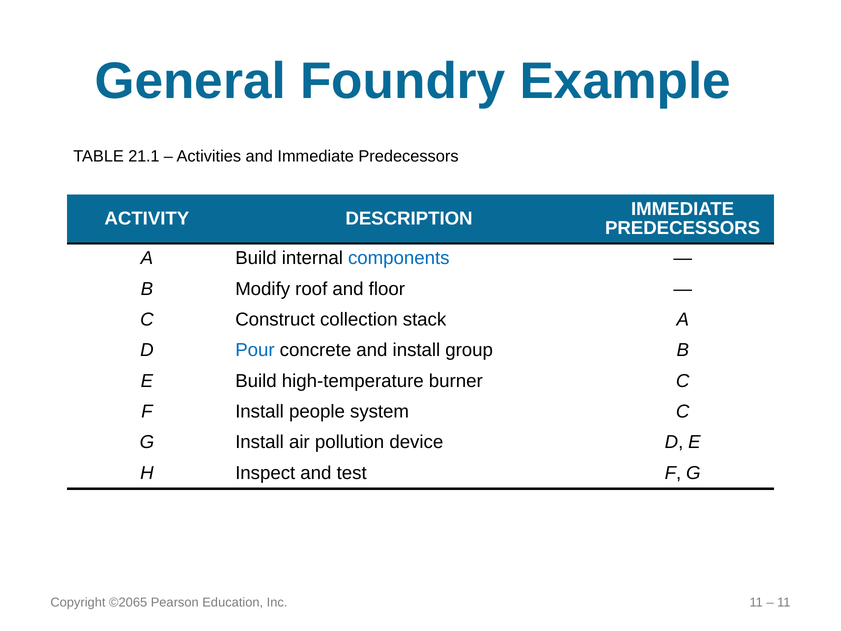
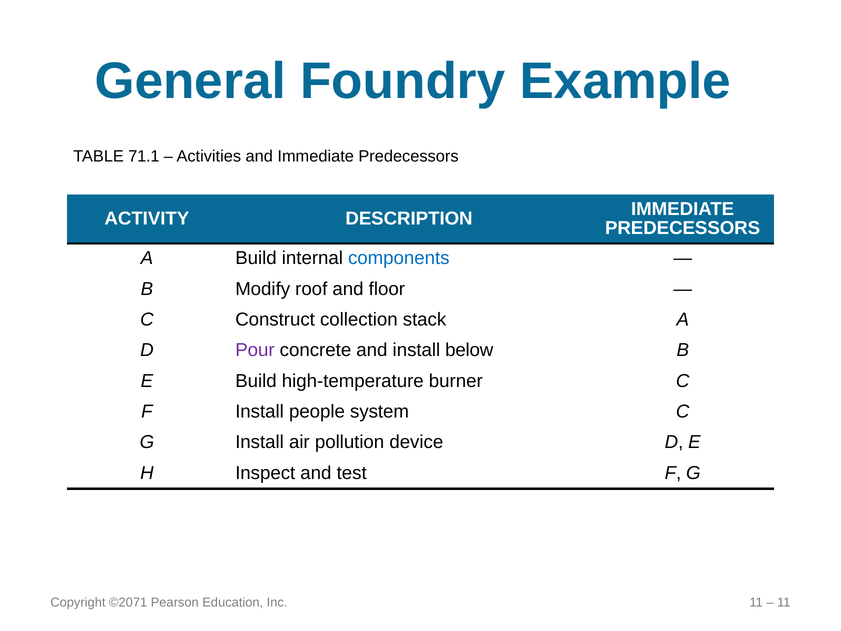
21.1: 21.1 -> 71.1 (144, 156)
Pour colour: blue -> purple (255, 350)
group: group -> below (469, 350)
©2065: ©2065 -> ©2071 (128, 602)
